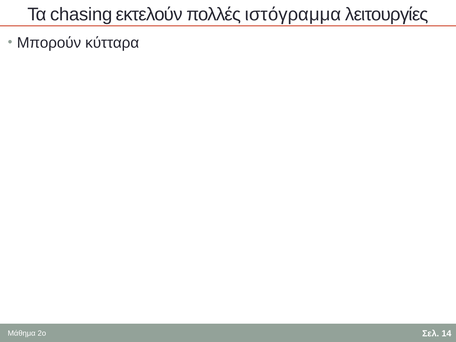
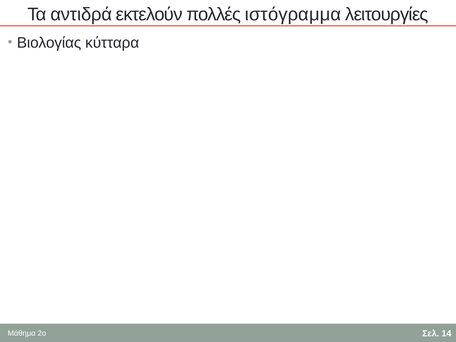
chasing: chasing -> αντιδρά (81, 15)
Μπορούν: Μπορούν -> Βιολογίας (49, 43)
